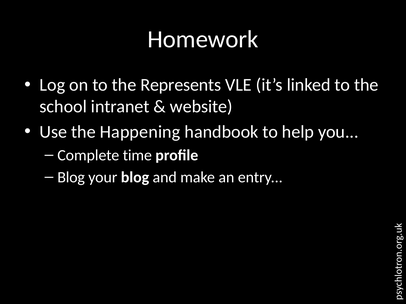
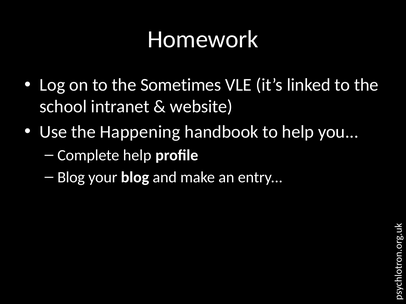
Represents: Represents -> Sometimes (181, 85)
Complete time: time -> help (137, 155)
